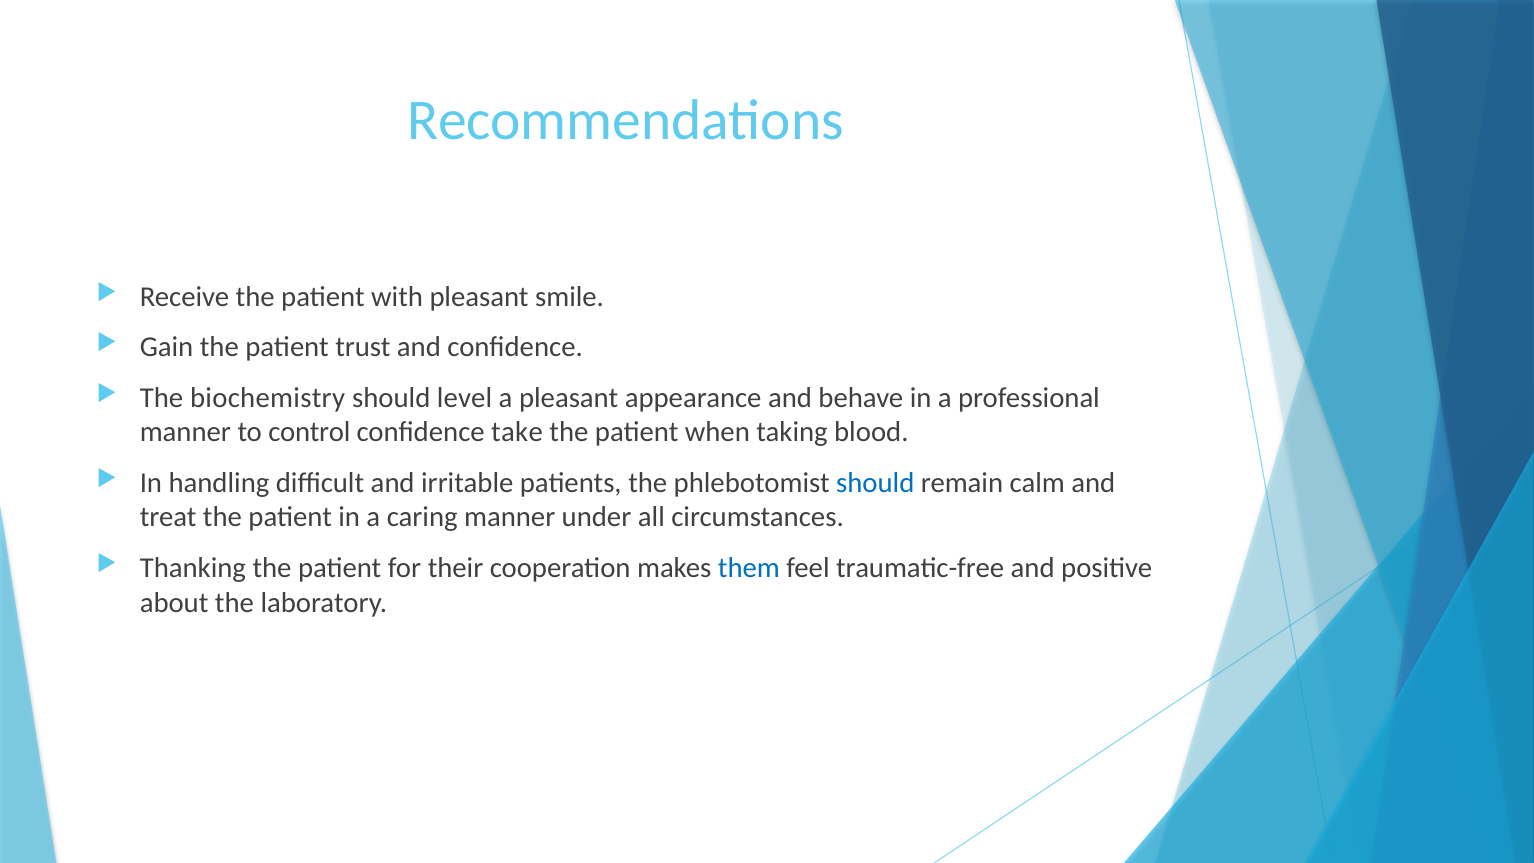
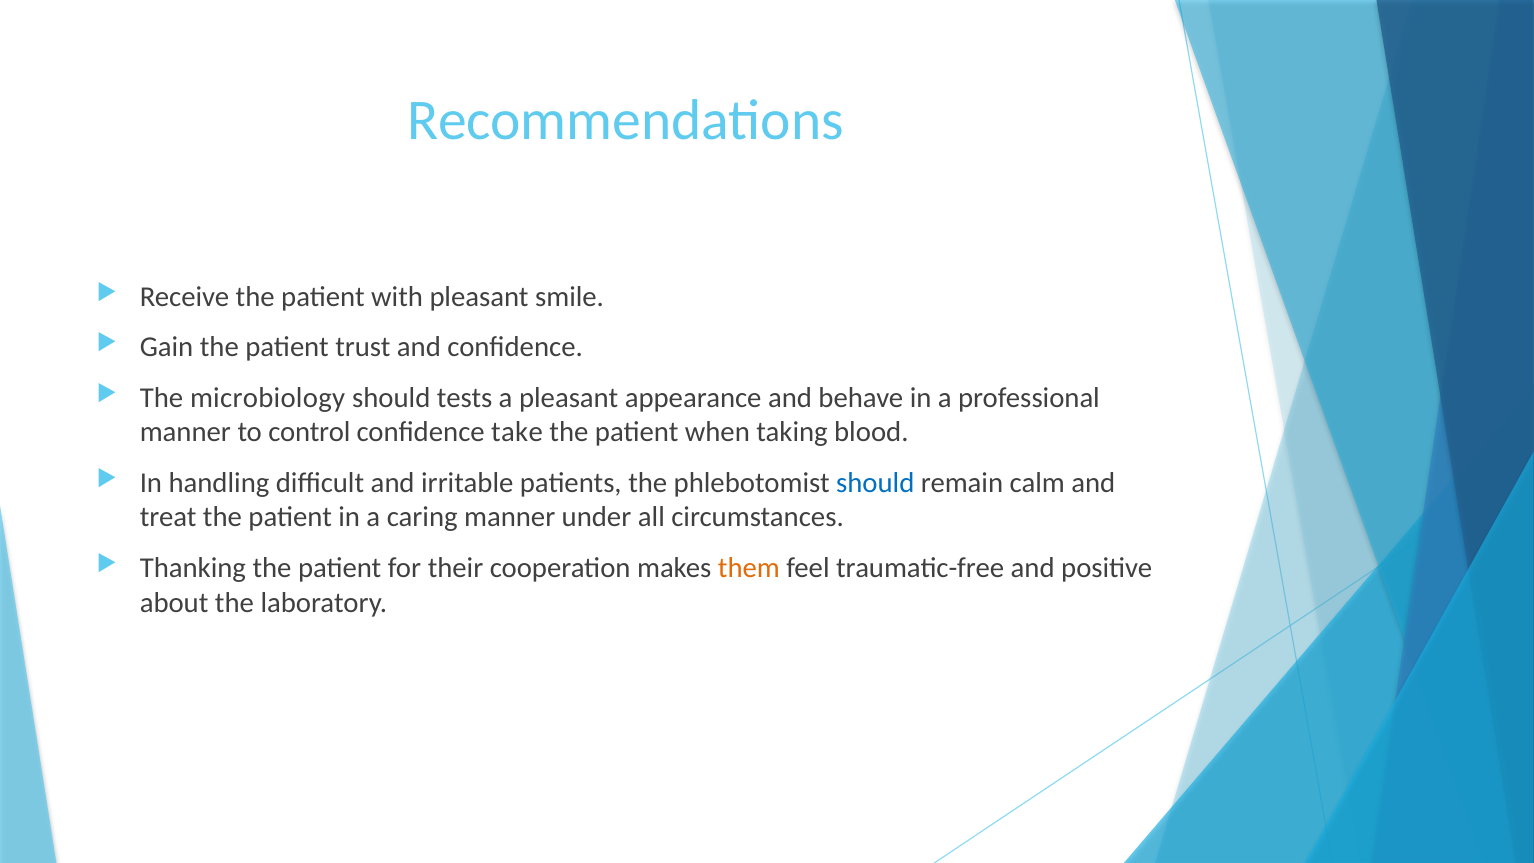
biochemistry: biochemistry -> microbiology (268, 398)
level: level -> tests (465, 398)
them colour: blue -> orange (749, 568)
